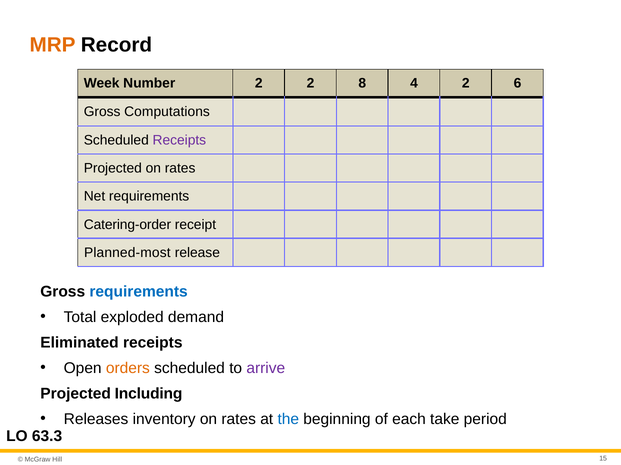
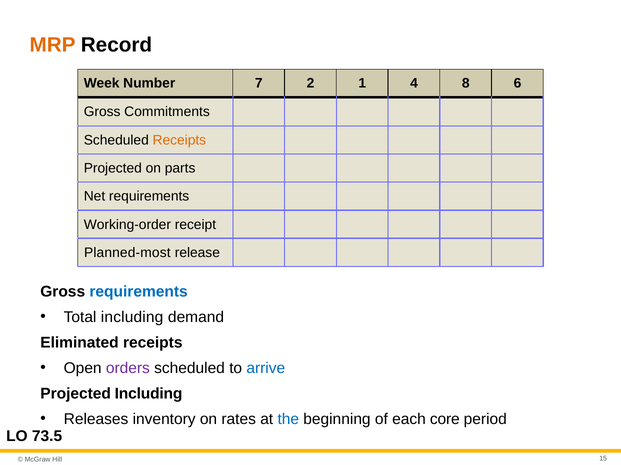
Number 2: 2 -> 7 (259, 84)
8: 8 -> 1 (362, 84)
4 2: 2 -> 8 (466, 84)
Computations: Computations -> Commitments (167, 112)
Receipts colour: purple -> orange (179, 140)
Projected on rates: rates -> parts (180, 169)
Catering-order: Catering-order -> Working-order (127, 225)
Total exploded: exploded -> including (132, 317)
orders colour: orange -> purple (128, 369)
arrive colour: purple -> blue (266, 369)
take: take -> core (445, 420)
63.3: 63.3 -> 73.5 (47, 437)
